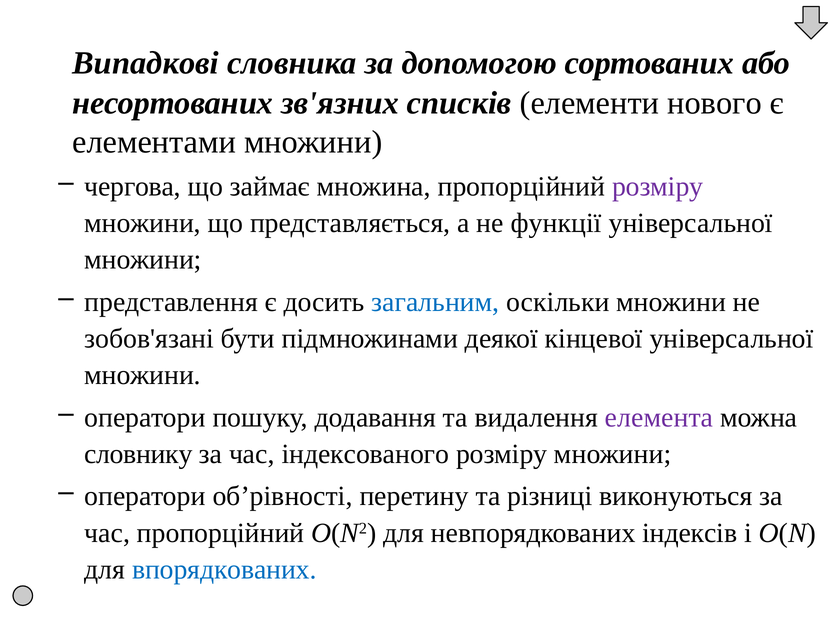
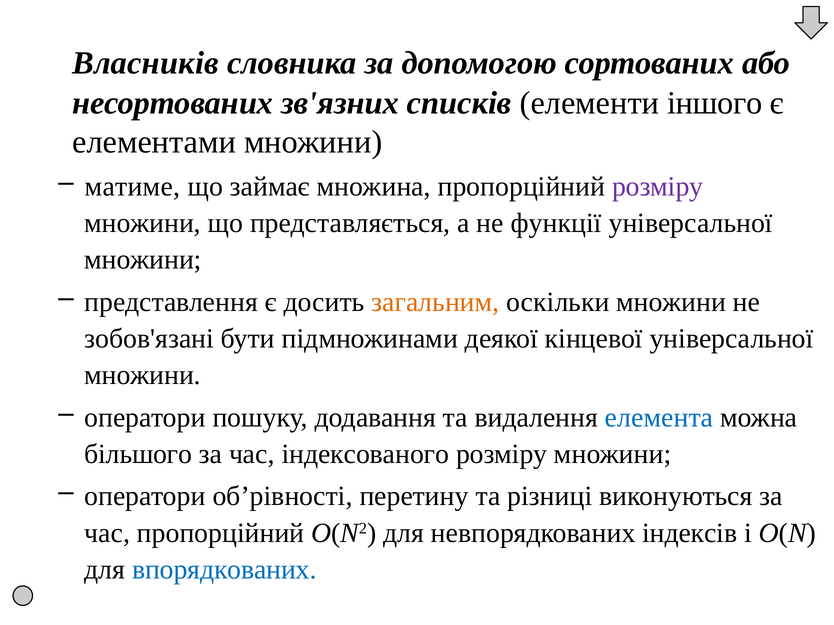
Випадкові: Випадкові -> Власників (145, 63)
нового: нового -> іншого (715, 103)
чергова: чергова -> матиме (132, 187)
загальним colour: blue -> orange (435, 302)
елемента colour: purple -> blue (659, 418)
словнику: словнику -> більшого (138, 454)
